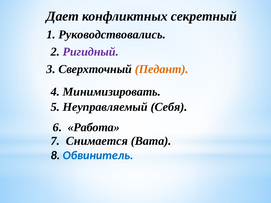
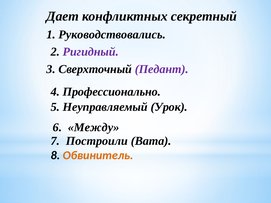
Педант colour: orange -> purple (162, 69)
Минимизировать: Минимизировать -> Профессионально (112, 92)
Себя: Себя -> Урок (169, 107)
Работа: Работа -> Между (94, 127)
Снимается: Снимается -> Построили (97, 141)
Обвинитель colour: blue -> orange (98, 156)
